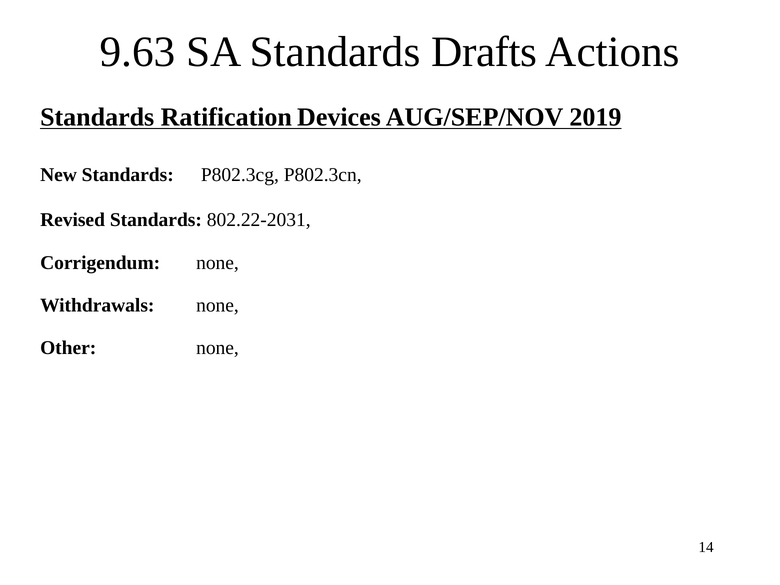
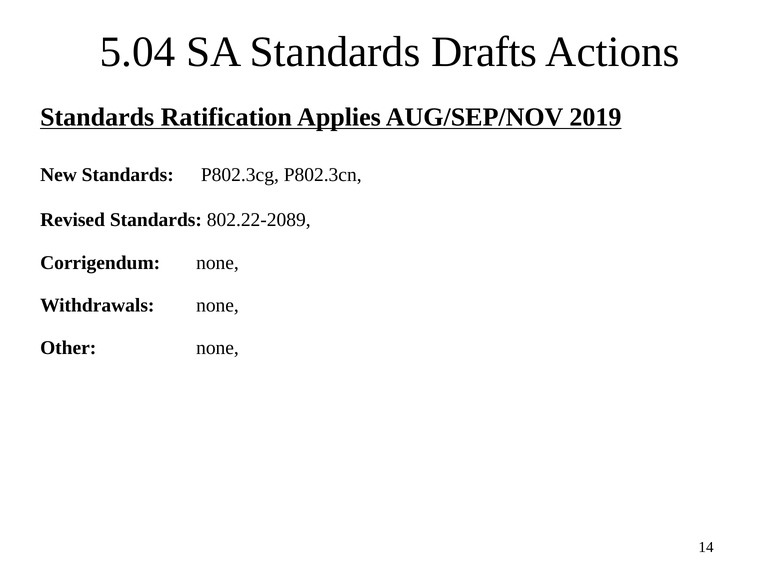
9.63: 9.63 -> 5.04 (138, 52)
Devices: Devices -> Applies (339, 117)
802.22-2031: 802.22-2031 -> 802.22-2089 (259, 220)
